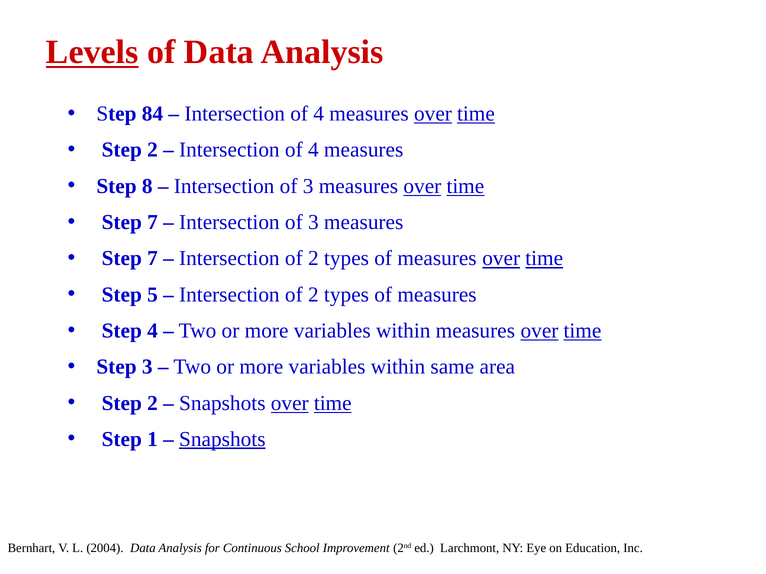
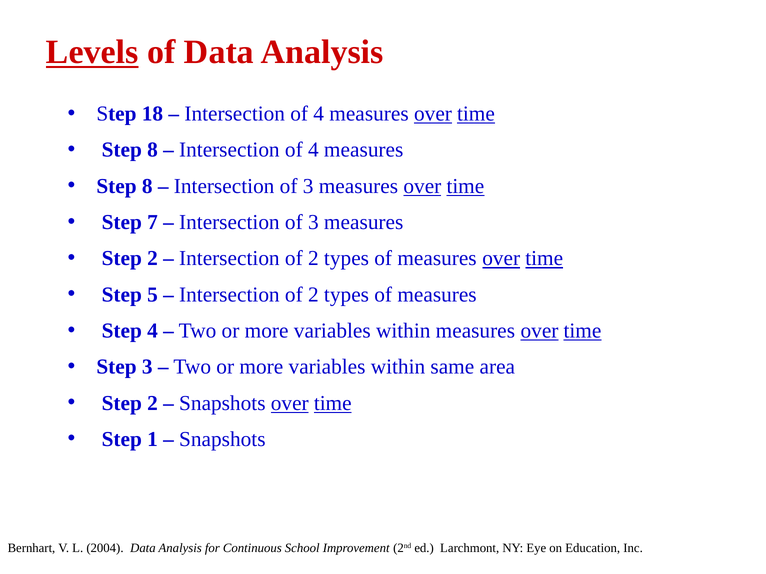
84: 84 -> 18 (152, 114)
2: 2 -> 8 (153, 150)
7: 7 -> 2 (153, 259)
Snapshots underline: present -> none (222, 440)
